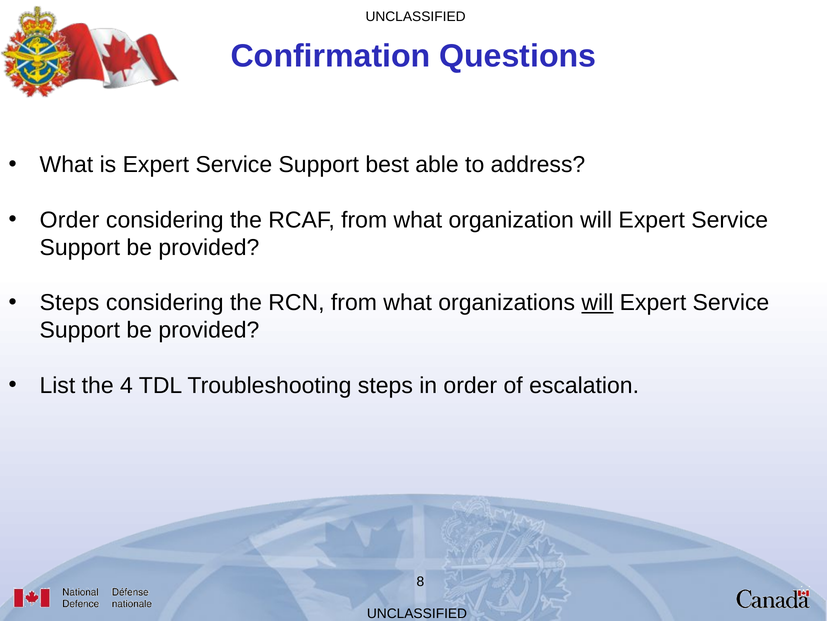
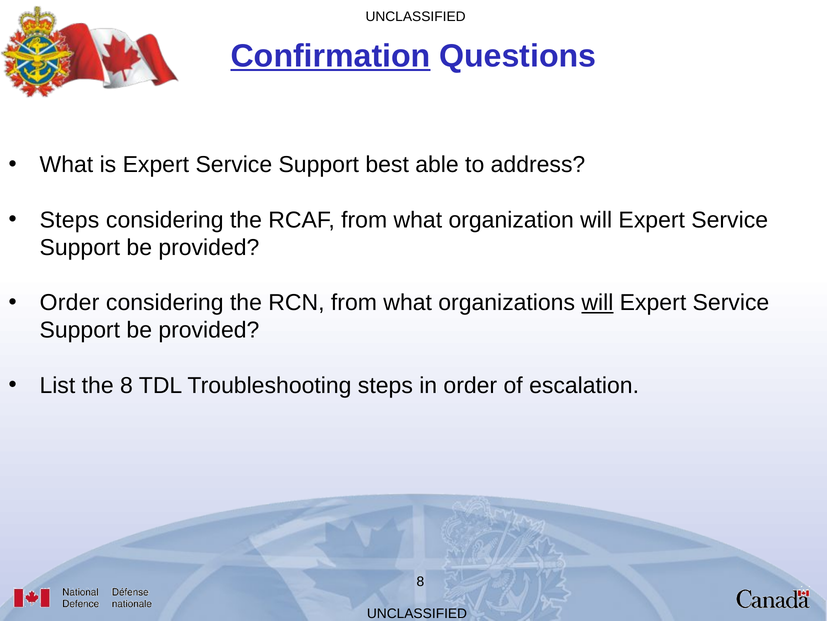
Confirmation underline: none -> present (331, 56)
Order: Order -> Steps (69, 220)
Steps: Steps -> Order (69, 302)
the 4: 4 -> 8 (126, 385)
